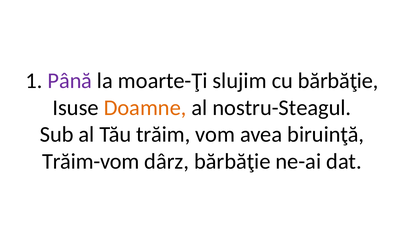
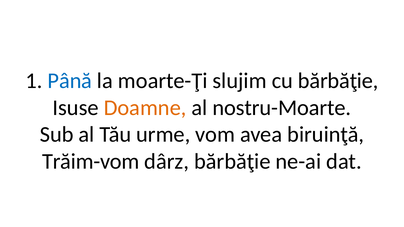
Până colour: purple -> blue (70, 81)
nostru-Steagul: nostru-Steagul -> nostru-Moarte (282, 108)
trăim: trăim -> urme (163, 135)
